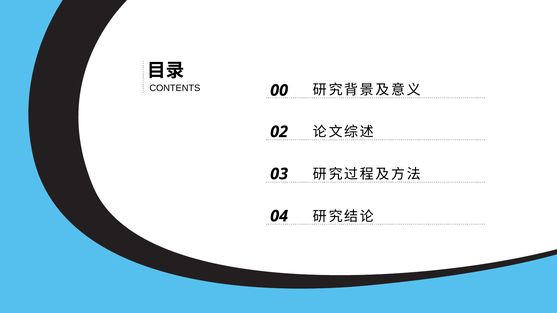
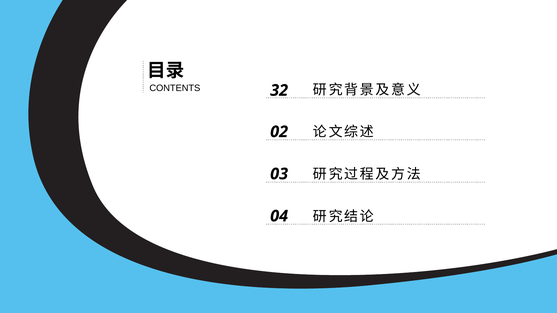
00: 00 -> 32 (279, 91)
